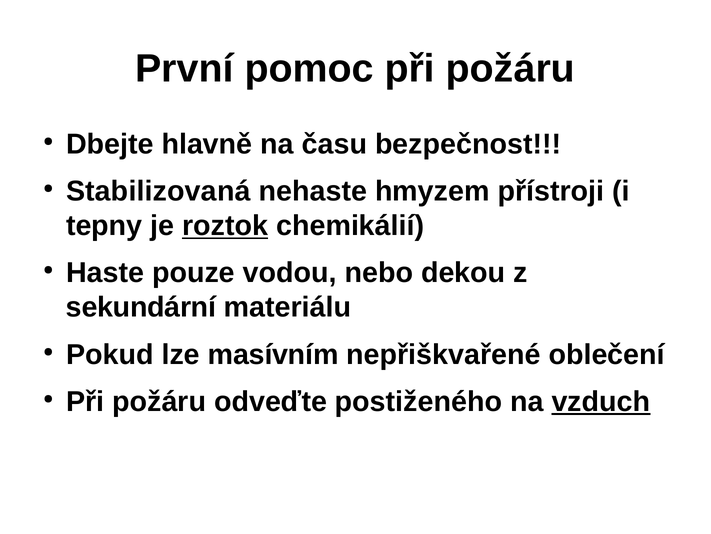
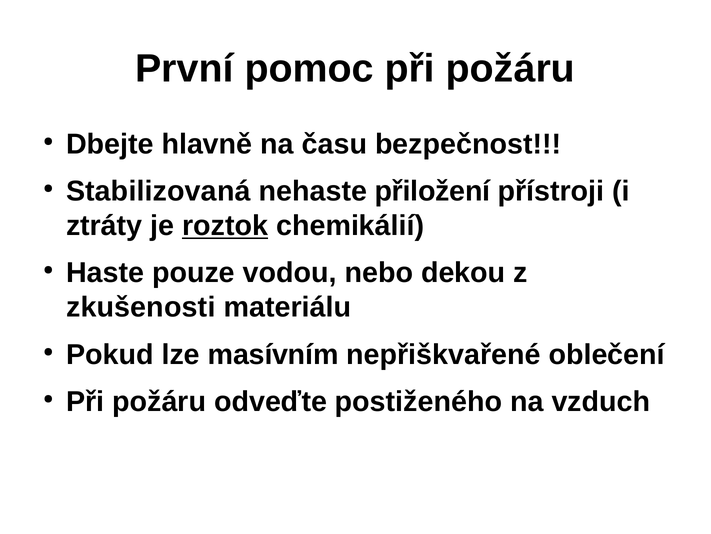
hmyzem: hmyzem -> přiložení (432, 191)
tepny: tepny -> ztráty (104, 225)
sekundární: sekundární -> zkušenosti (141, 307)
vzduch underline: present -> none (601, 401)
